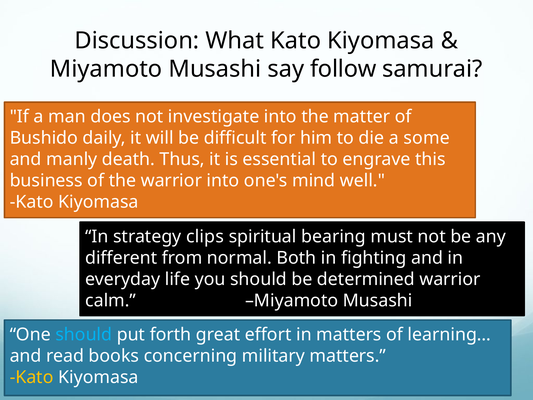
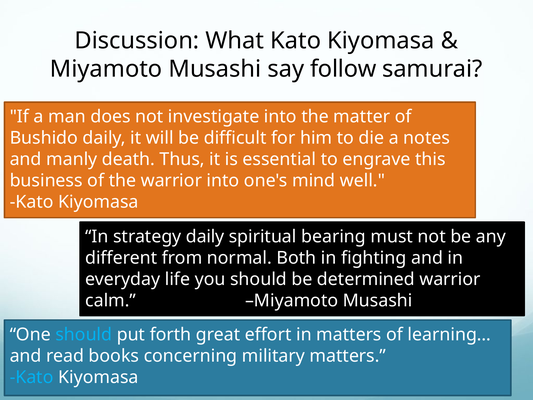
some: some -> notes (427, 138)
strategy clips: clips -> daily (205, 237)
Kato colour: yellow -> light blue (32, 377)
